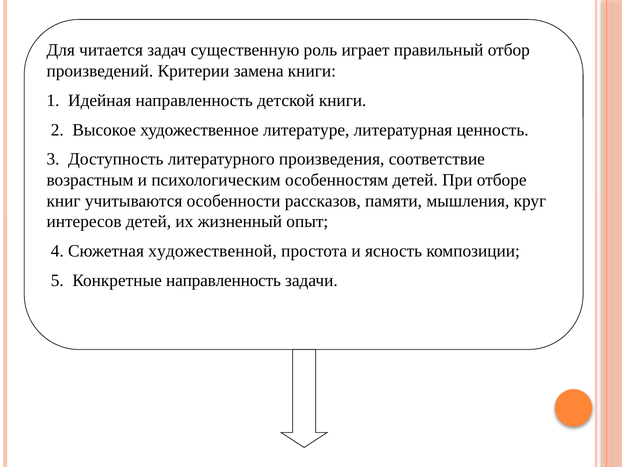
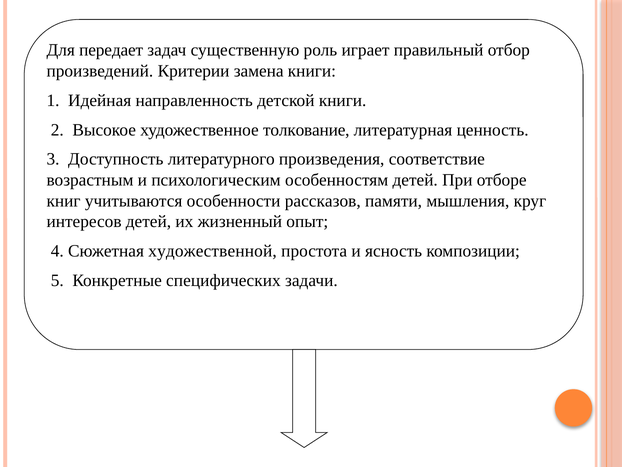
читается: читается -> передает (111, 50)
литературе: литературе -> толкование (306, 130)
Конкретные направленность: направленность -> специфических (223, 280)
